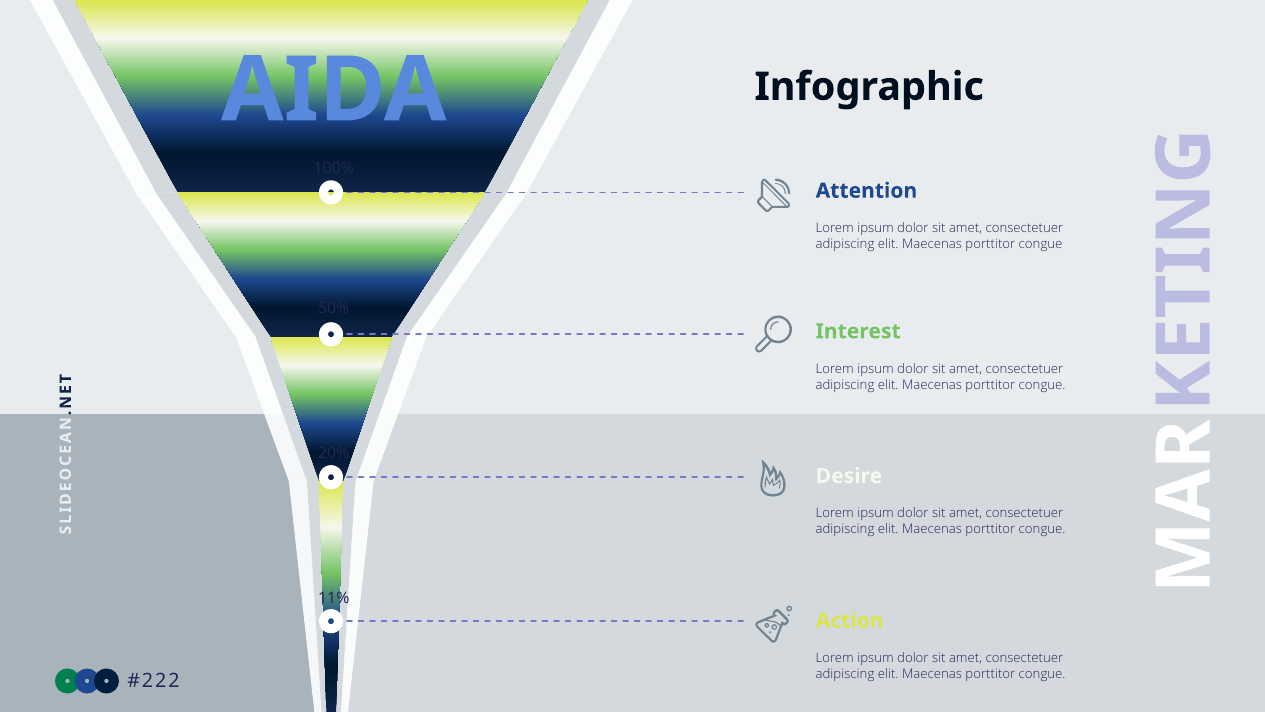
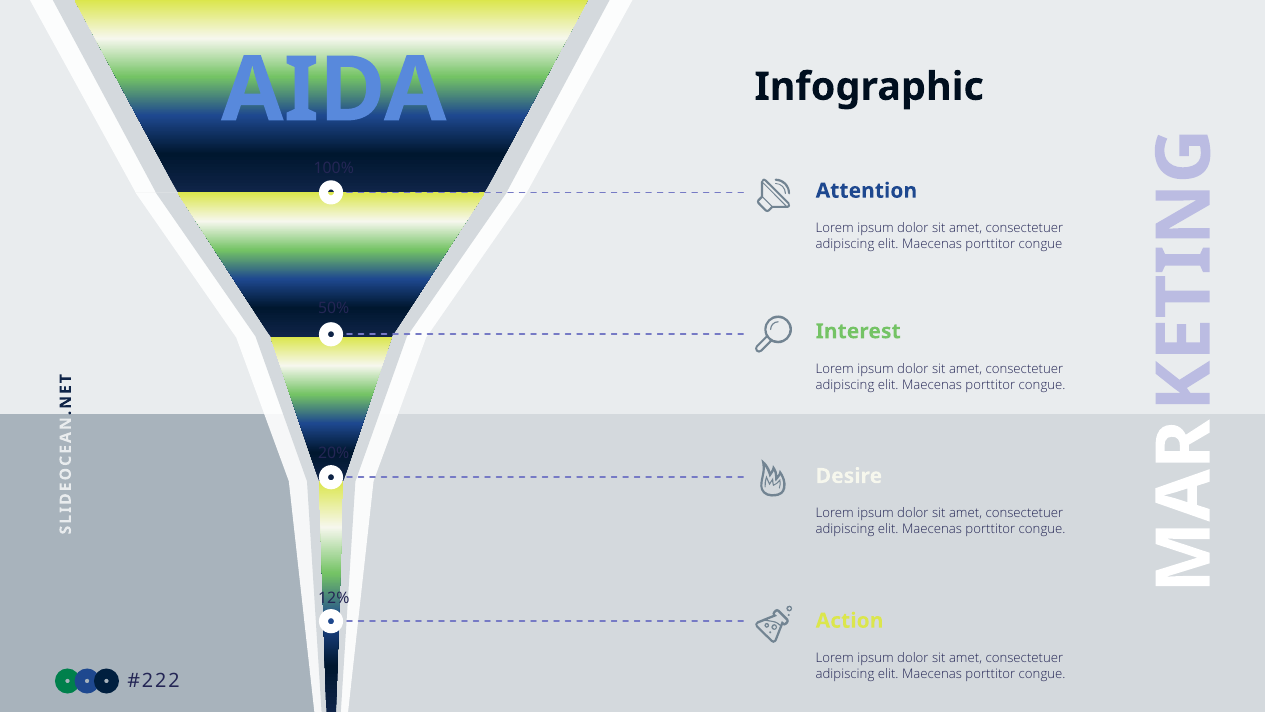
11%: 11% -> 12% (334, 598)
